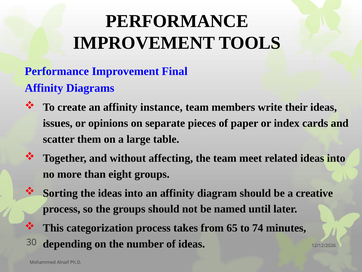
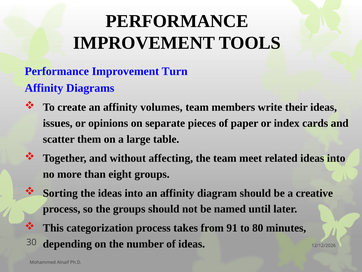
Final: Final -> Turn (175, 71)
instance: instance -> volumes (161, 107)
65: 65 -> 91 (232, 228)
74: 74 -> 80 (258, 228)
